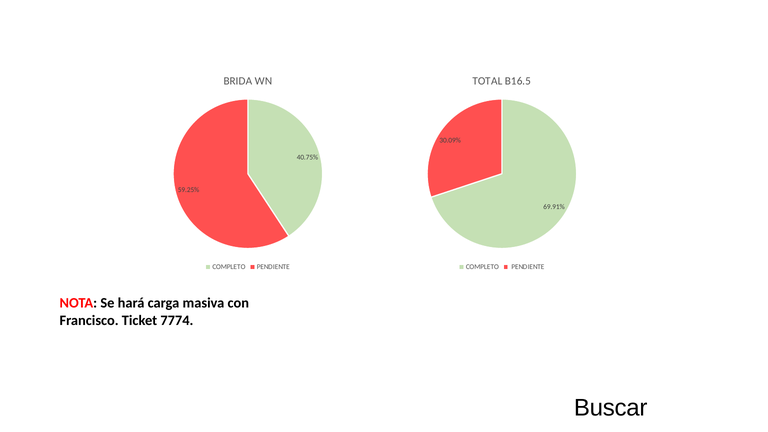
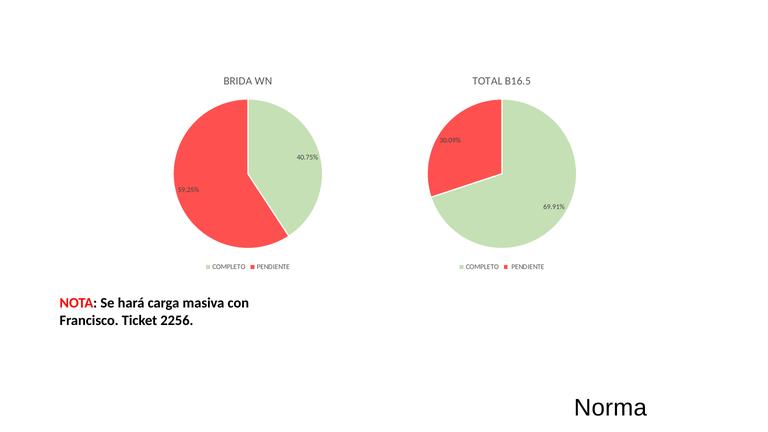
7774: 7774 -> 2256 (177, 320)
Buscar: Buscar -> Norma (610, 408)
